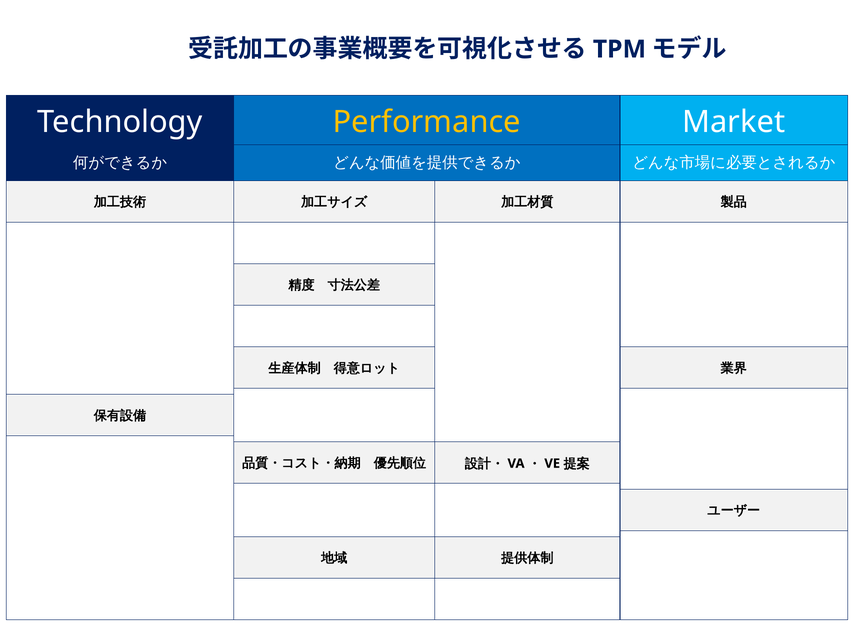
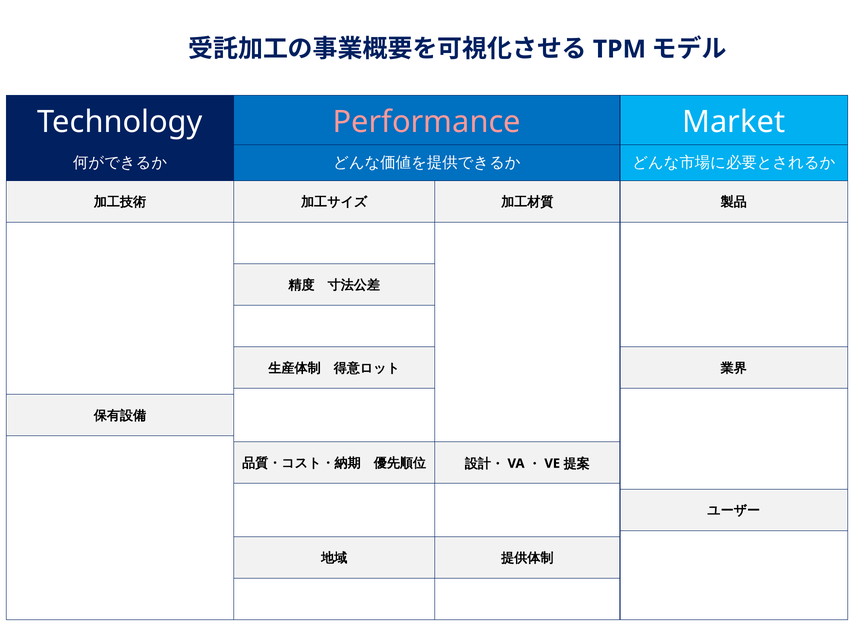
Performance colour: yellow -> pink (427, 122)
